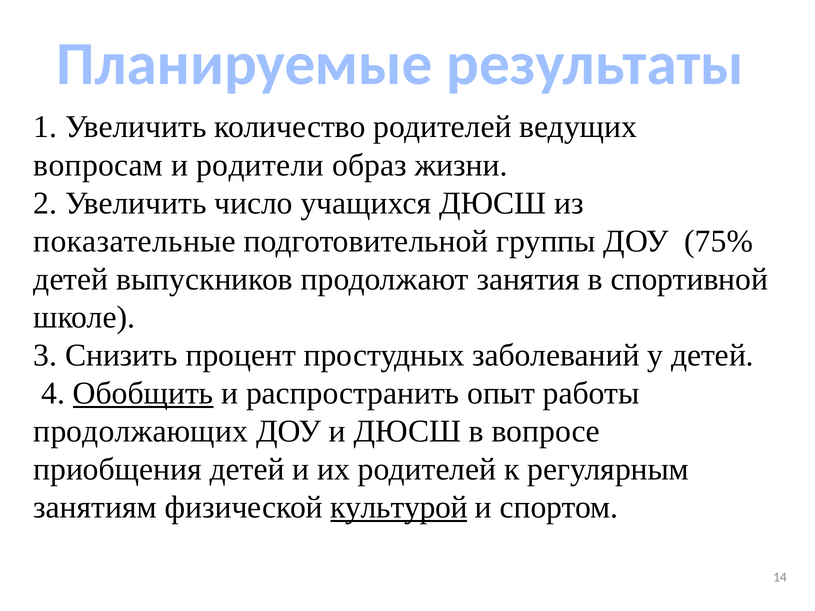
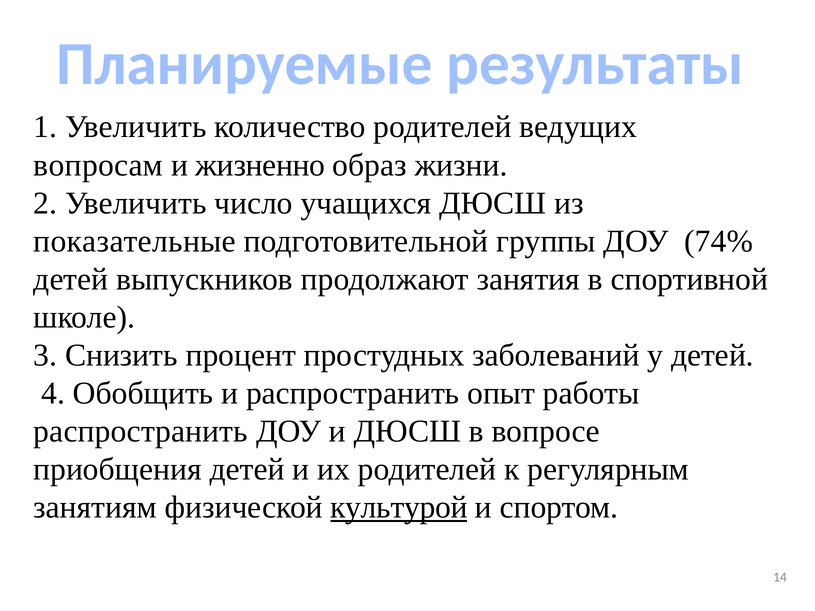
родители: родители -> жизненно (260, 165)
75%: 75% -> 74% (719, 241)
Обобщить underline: present -> none (143, 393)
продолжающих: продолжающих -> распространить (141, 432)
